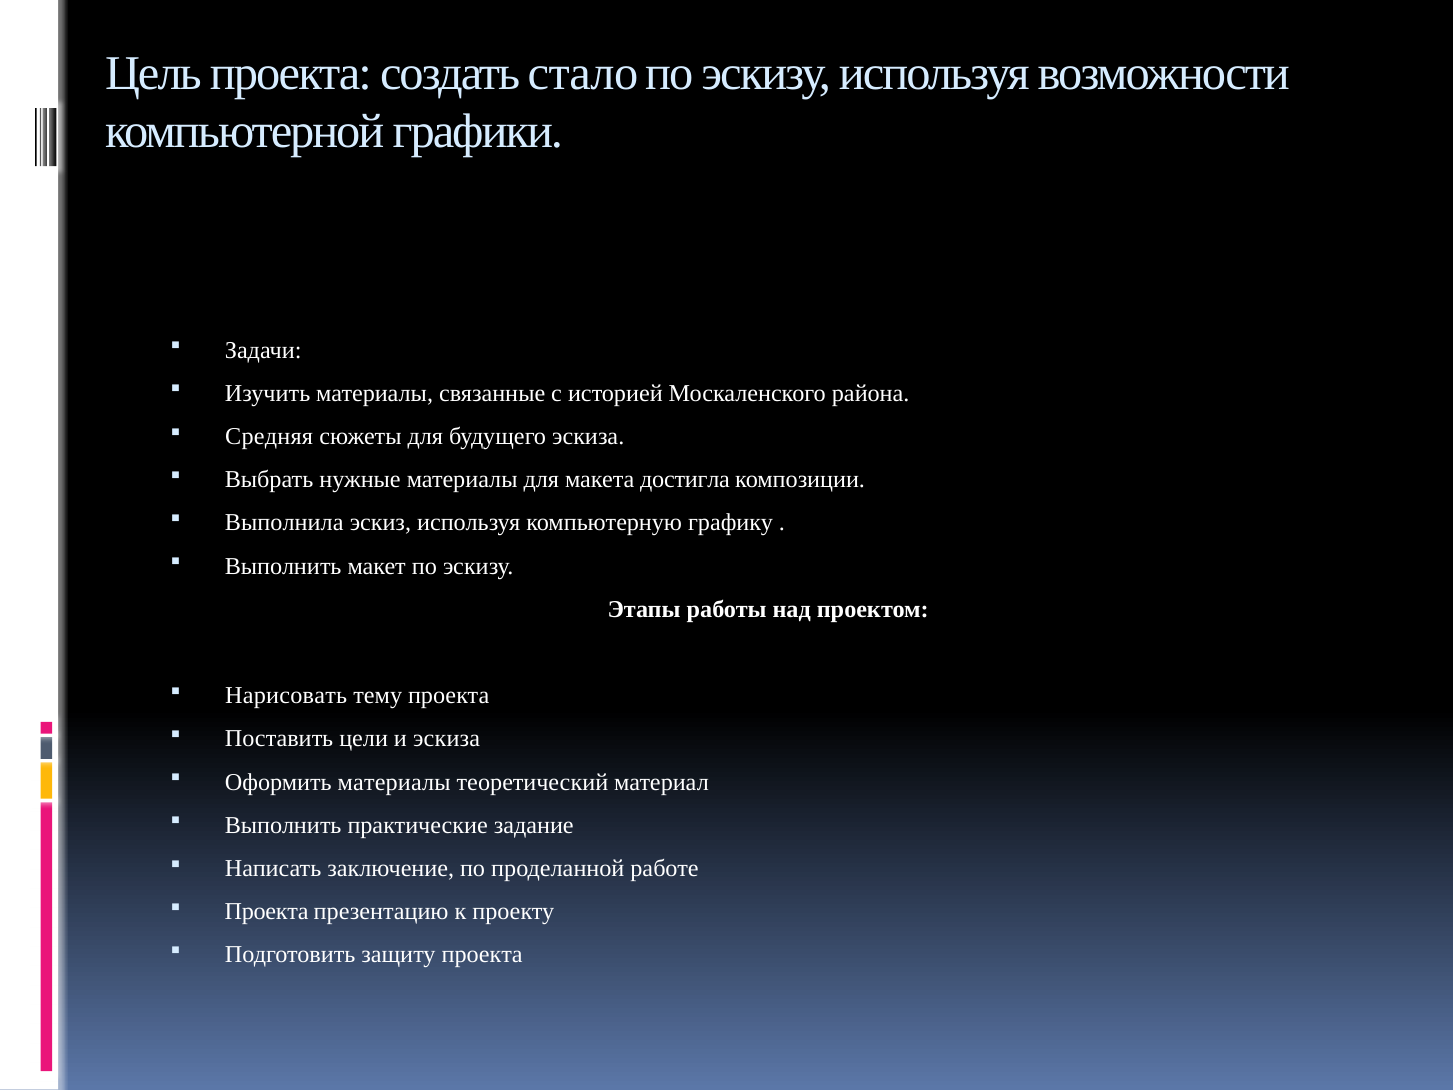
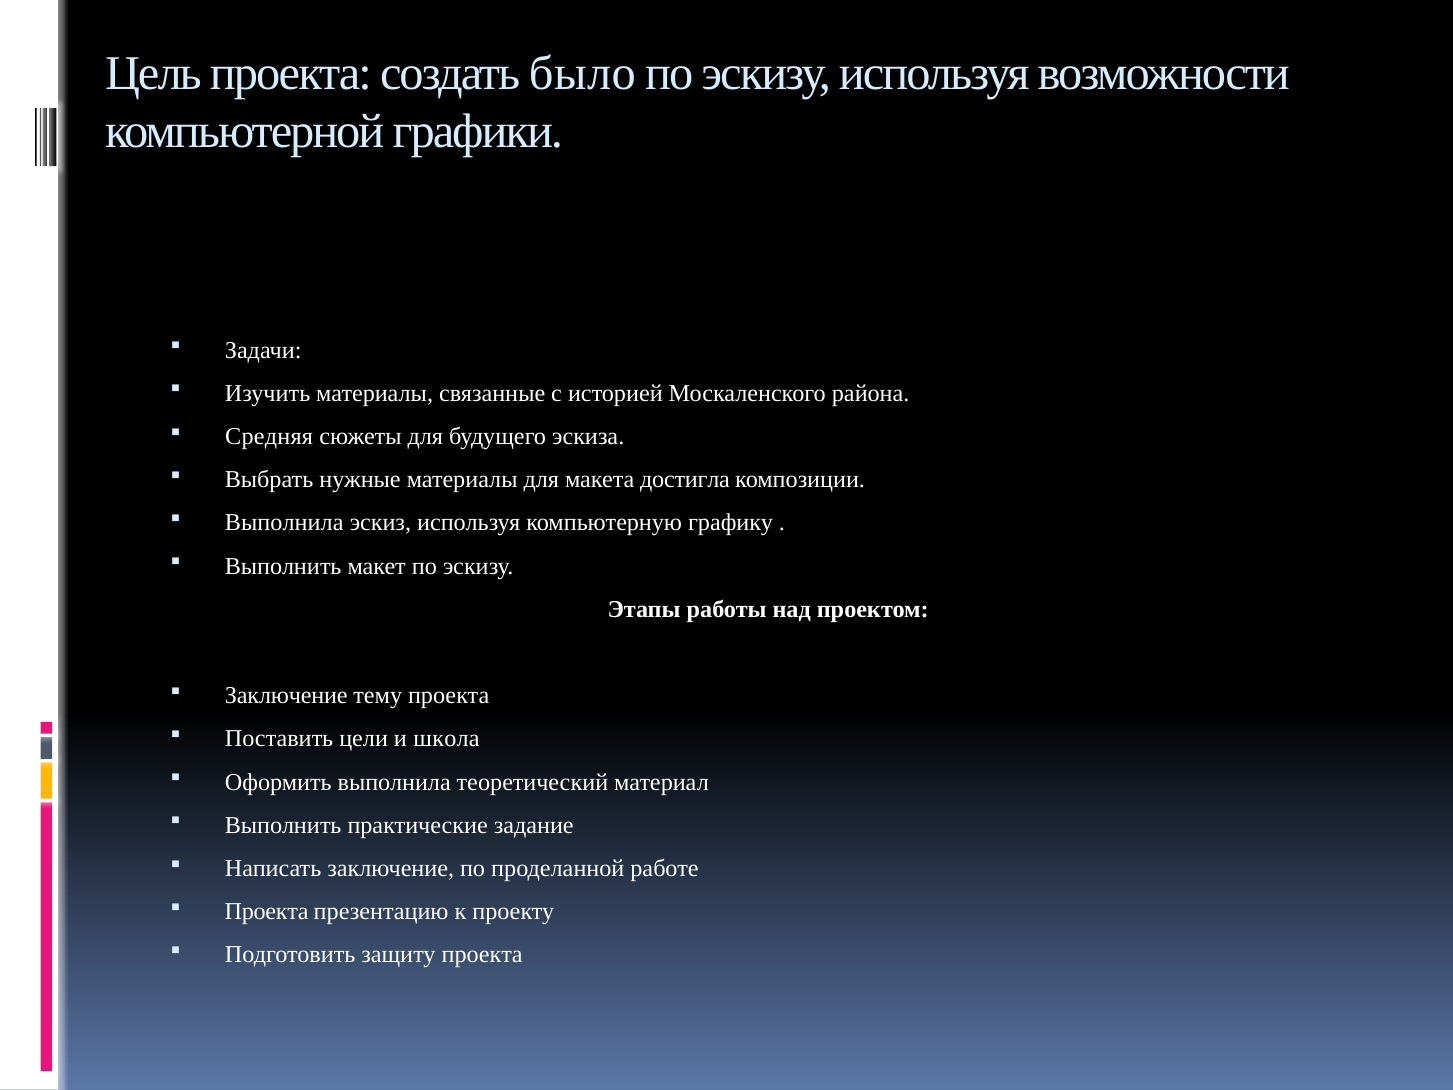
стало: стало -> было (582, 74)
Нарисовать: Нарисовать -> Заключение (286, 695)
и эскиза: эскиза -> школа (447, 739)
Оформить материалы: материалы -> выполнила (394, 782)
